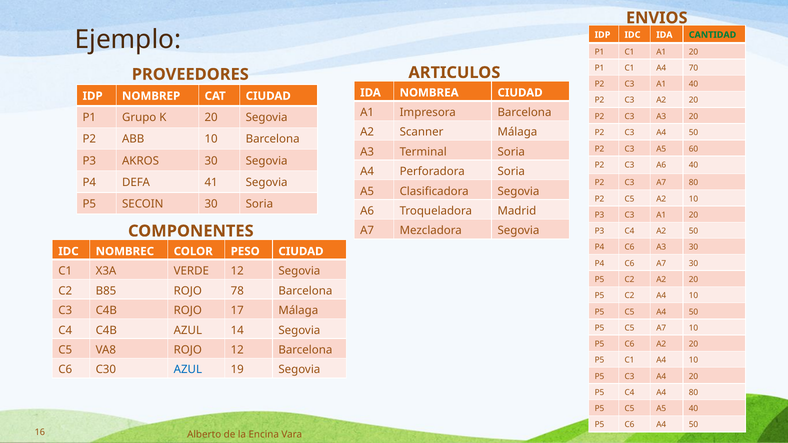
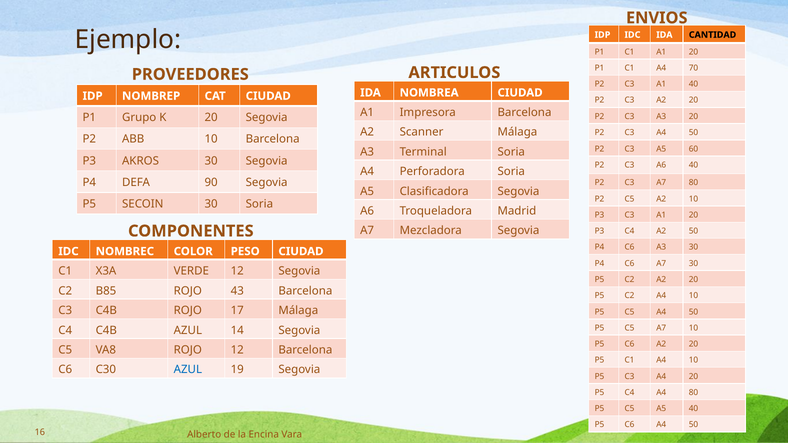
CANTIDAD colour: green -> black (713, 35)
41: 41 -> 90 (211, 182)
78: 78 -> 43 (237, 291)
